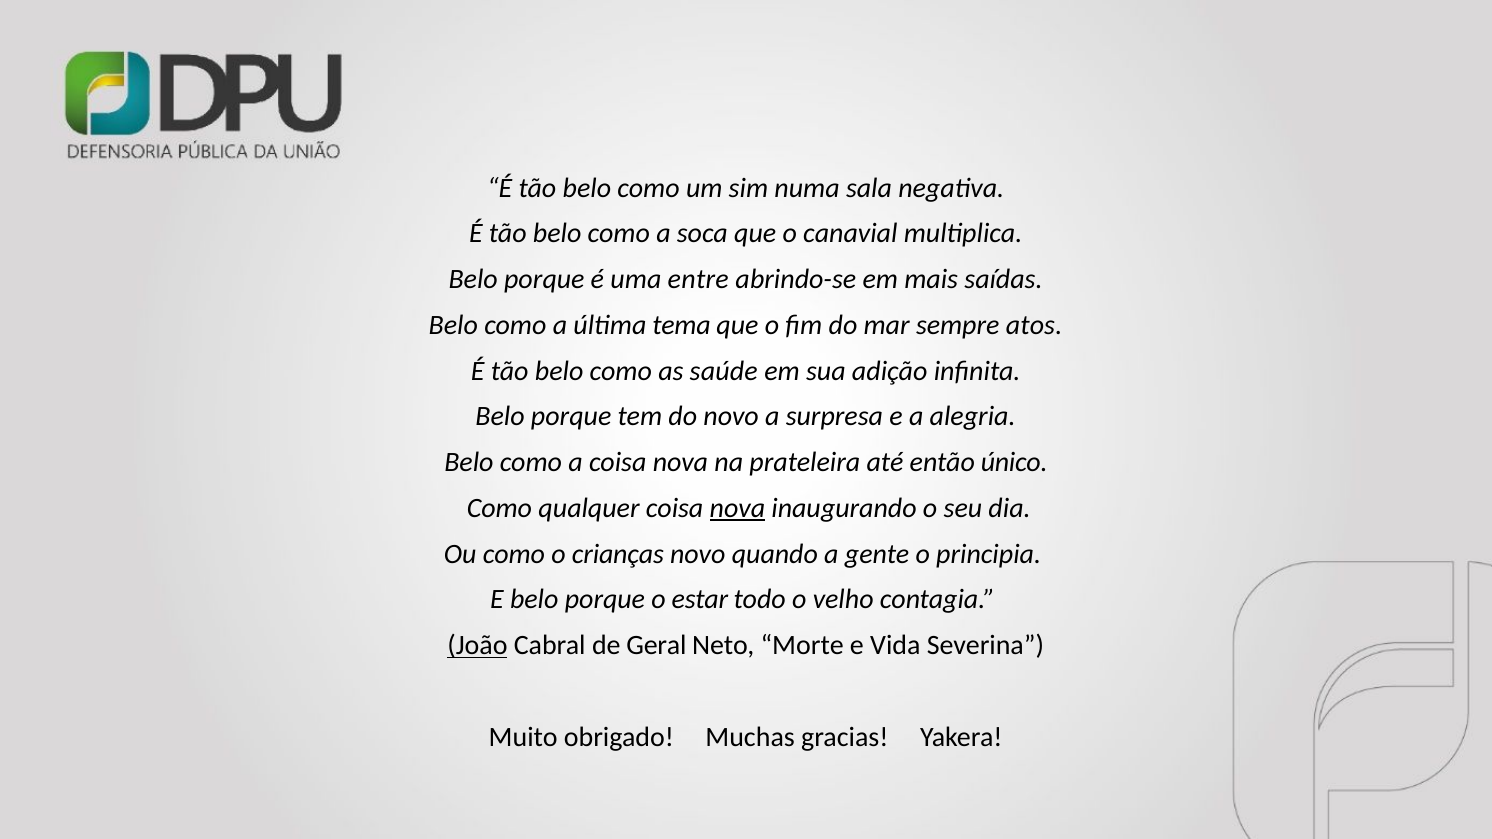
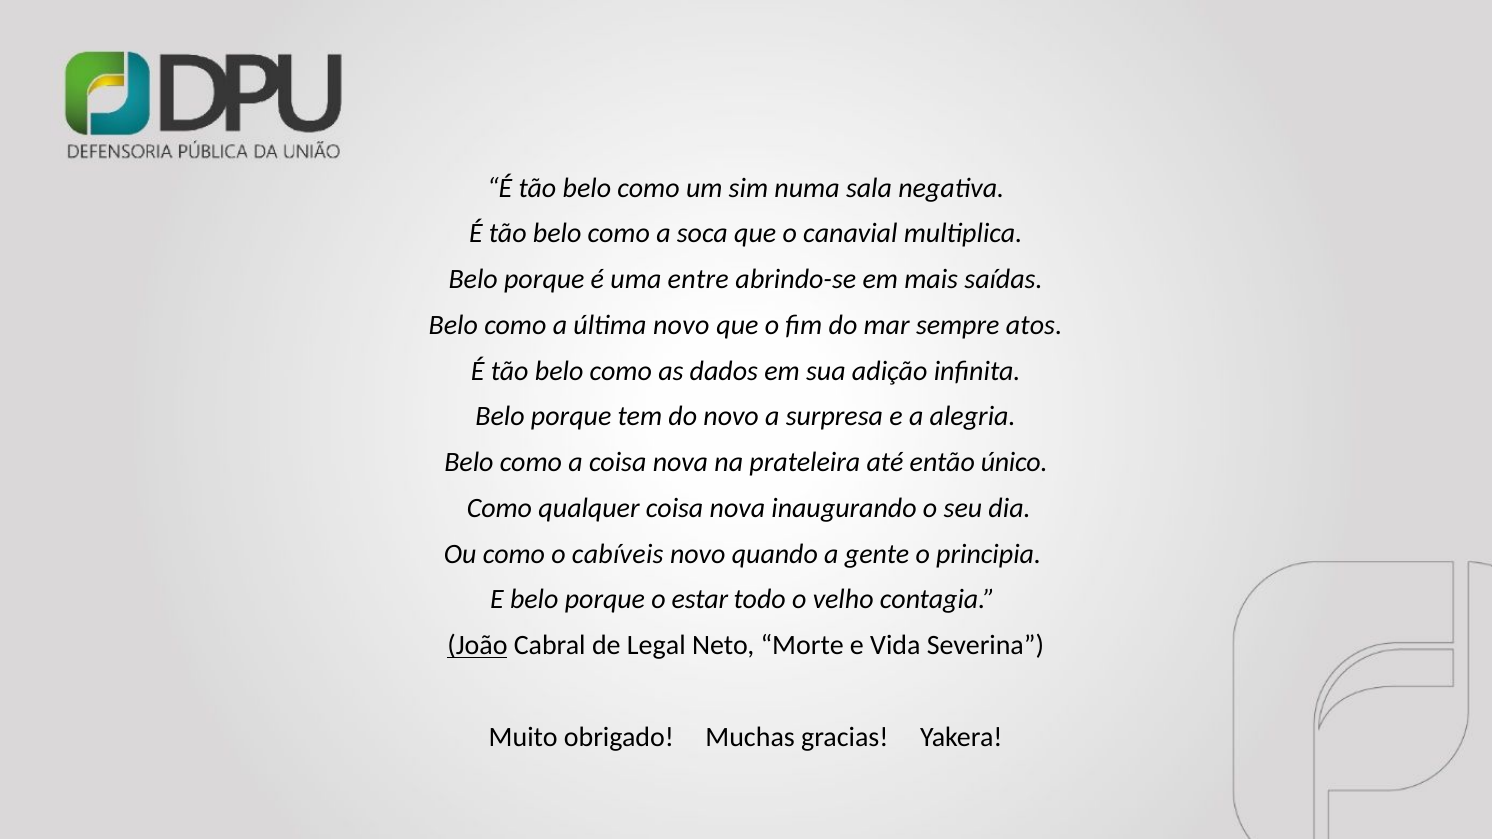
última tema: tema -> novo (681, 325)
saúde: saúde -> dados (724, 371)
nova underline: present -> none (737, 508)
crianças: crianças -> cabíveis (618, 554)
Geral: Geral -> Legal (656, 646)
